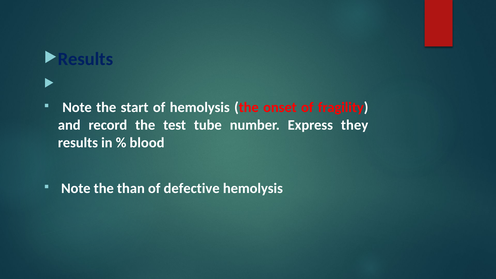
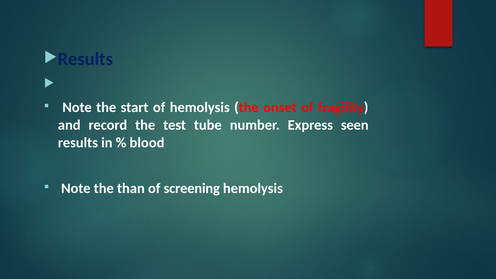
they: they -> seen (355, 125)
defective: defective -> screening (192, 188)
